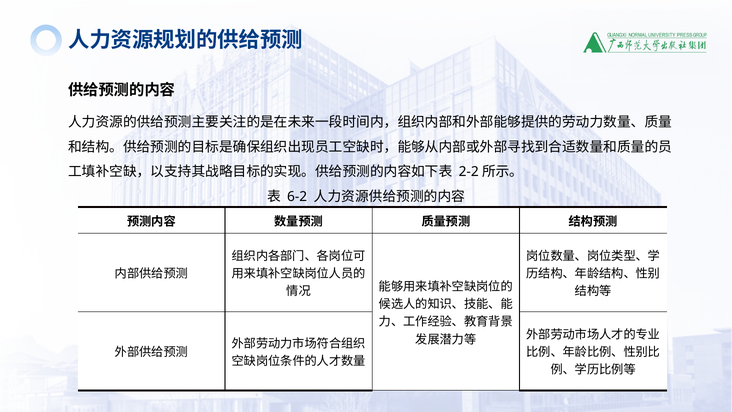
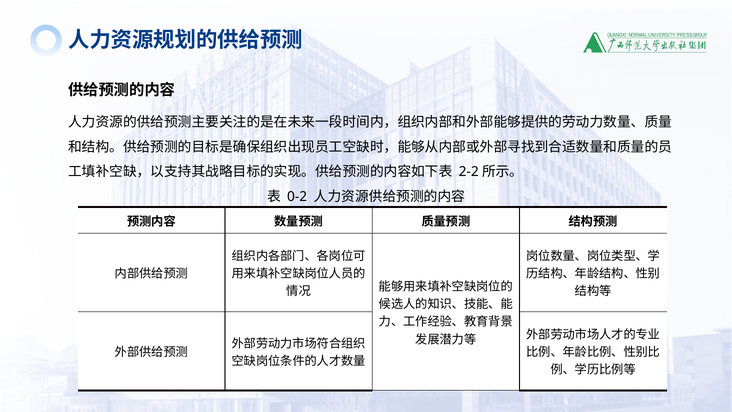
6-2: 6-2 -> 0-2 (297, 197)
